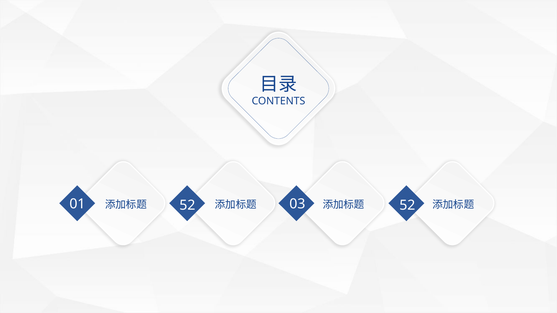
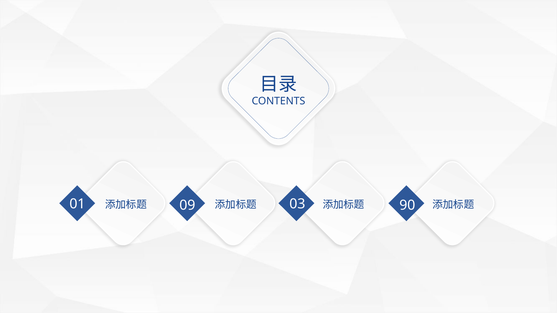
01 52: 52 -> 09 (187, 205)
03 52: 52 -> 90 (407, 205)
